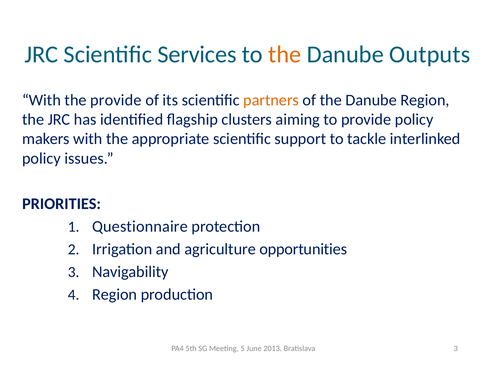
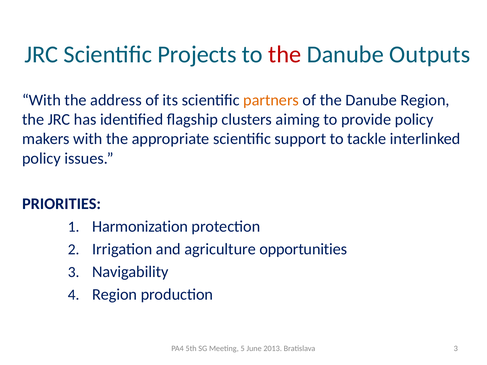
Services: Services -> Projects (197, 55)
the colour: orange -> red (285, 55)
the provide: provide -> address (116, 100)
Questionnaire: Questionnaire -> Harmonization (140, 227)
